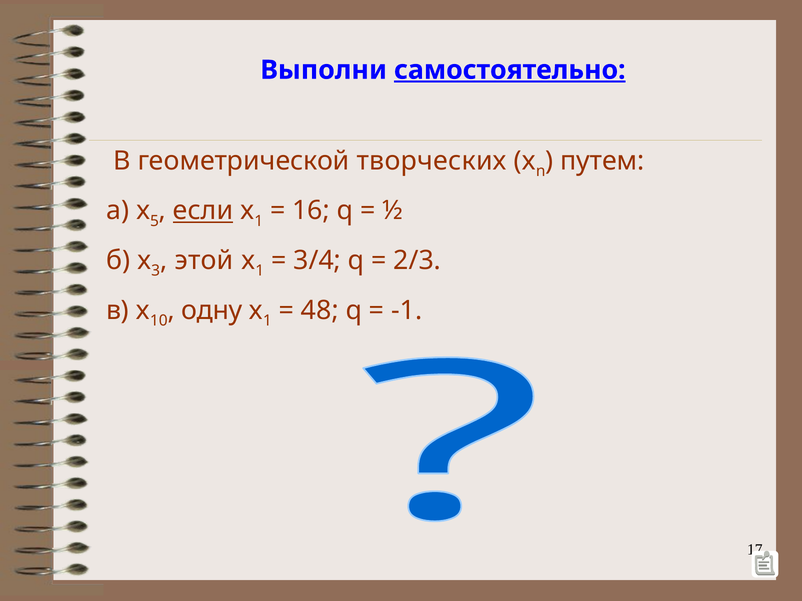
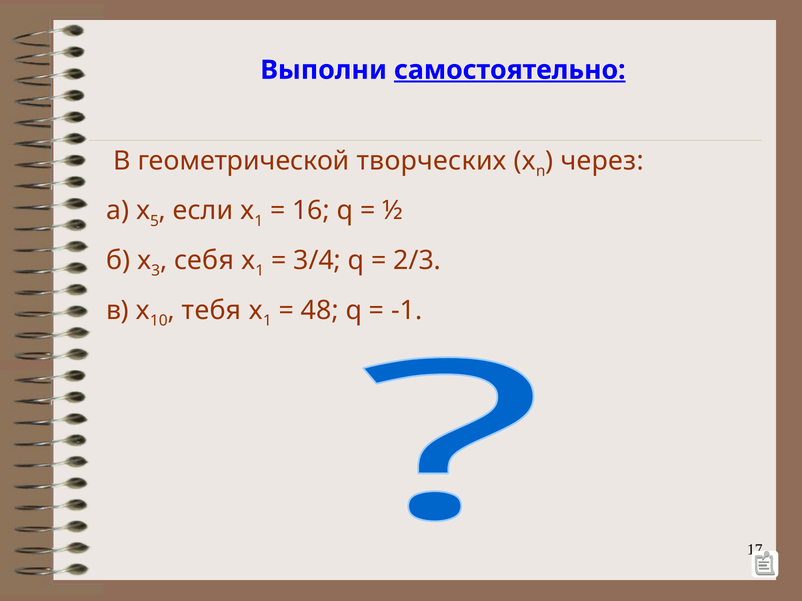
путем: путем -> через (602, 161)
если underline: present -> none (203, 211)
этой: этой -> себя (204, 261)
одну: одну -> тебя (212, 310)
